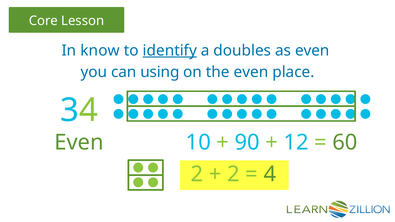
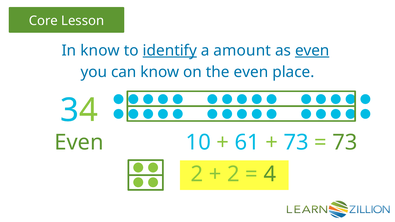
doubles: doubles -> amount (242, 51)
even underline: none -> present (312, 51)
can using: using -> know (160, 72)
90: 90 -> 61 (247, 143)
12: 12 -> 73 (296, 143)
60: 60 -> 73 (345, 143)
